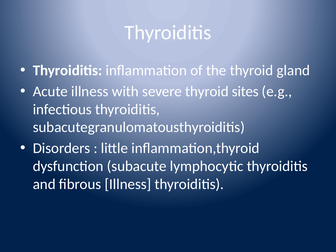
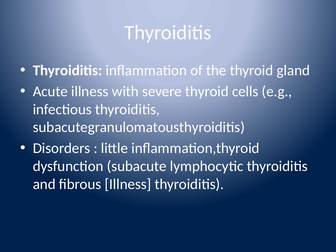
sites: sites -> cells (245, 91)
